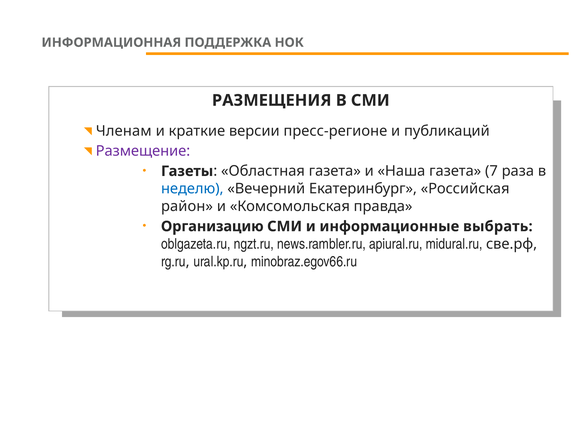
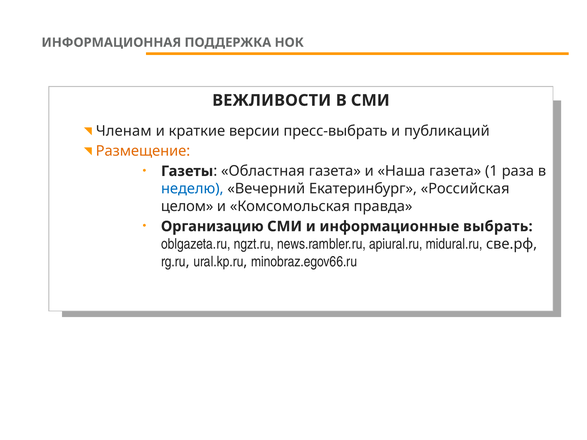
РАЗМЕЩЕНИЯ: РАЗМЕЩЕНИЯ -> ВЕЖЛИВОСТИ (272, 100)
пресс-регионе: пресс-регионе -> пресс-выбрать (335, 131)
Размещение colour: purple -> orange (143, 151)
7: 7 -> 1 (491, 171)
район: район -> целом (187, 206)
